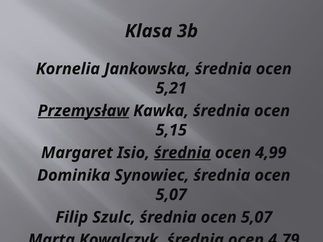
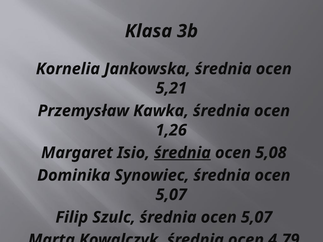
Przemysław underline: present -> none (83, 111)
5,15: 5,15 -> 1,26 (171, 130)
4,99: 4,99 -> 5,08 (271, 153)
